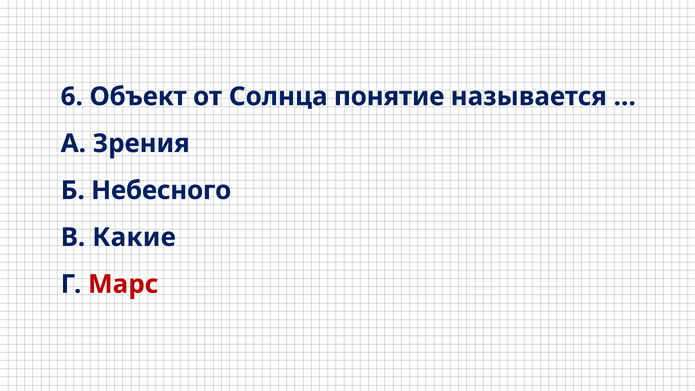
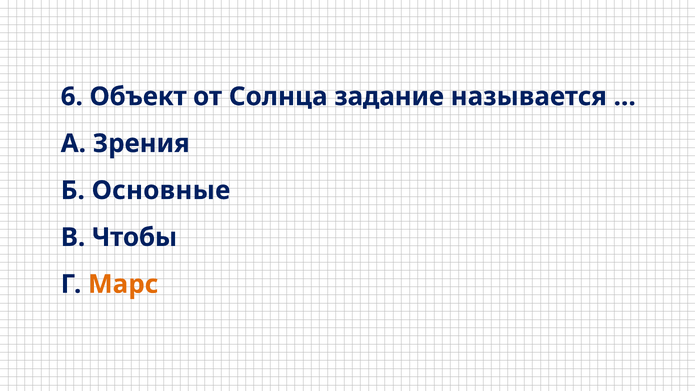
понятие: понятие -> задание (389, 97)
Небесного: Небесного -> Основные (161, 190)
Какие: Какие -> Чтобы (134, 237)
Марс colour: red -> orange (123, 284)
